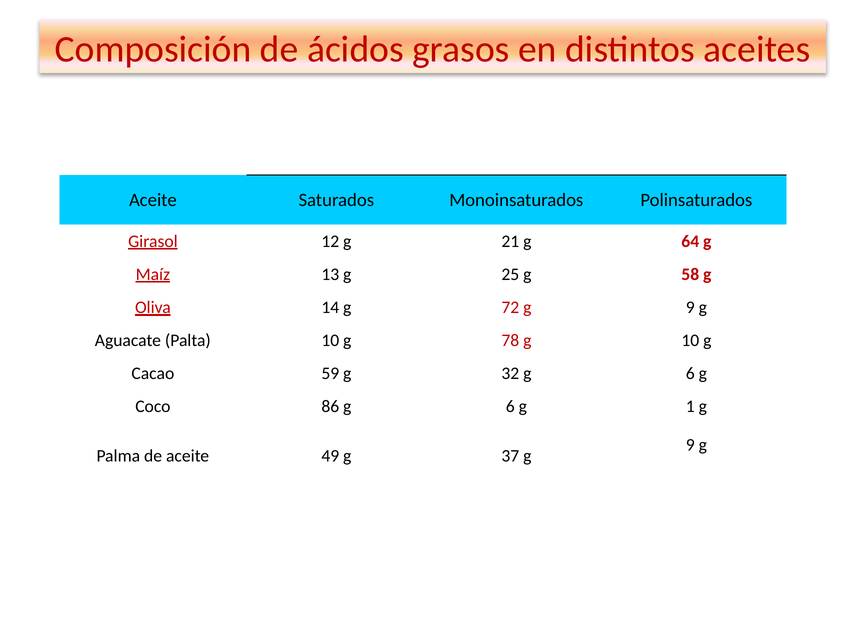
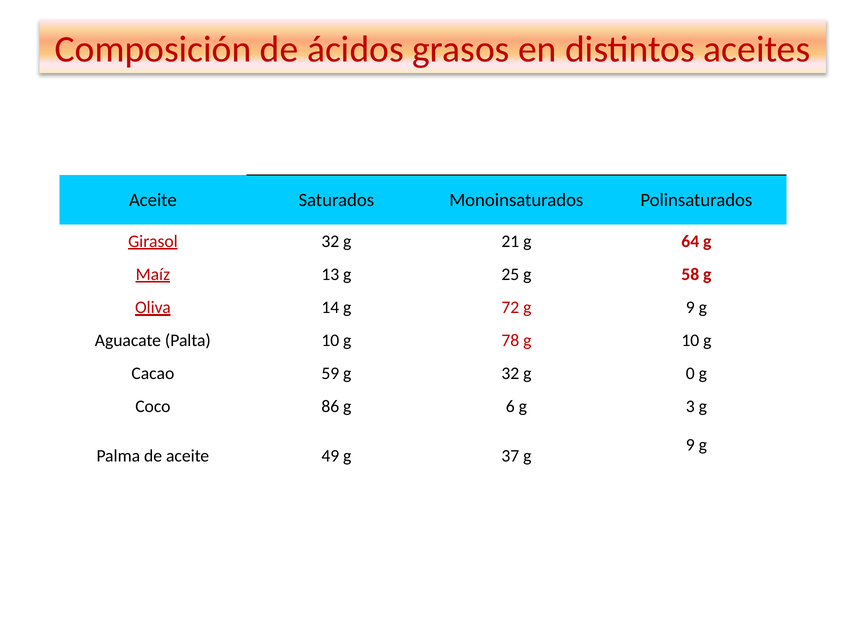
Girasol 12: 12 -> 32 (330, 241)
32 g 6: 6 -> 0 (690, 374)
1: 1 -> 3 (690, 407)
